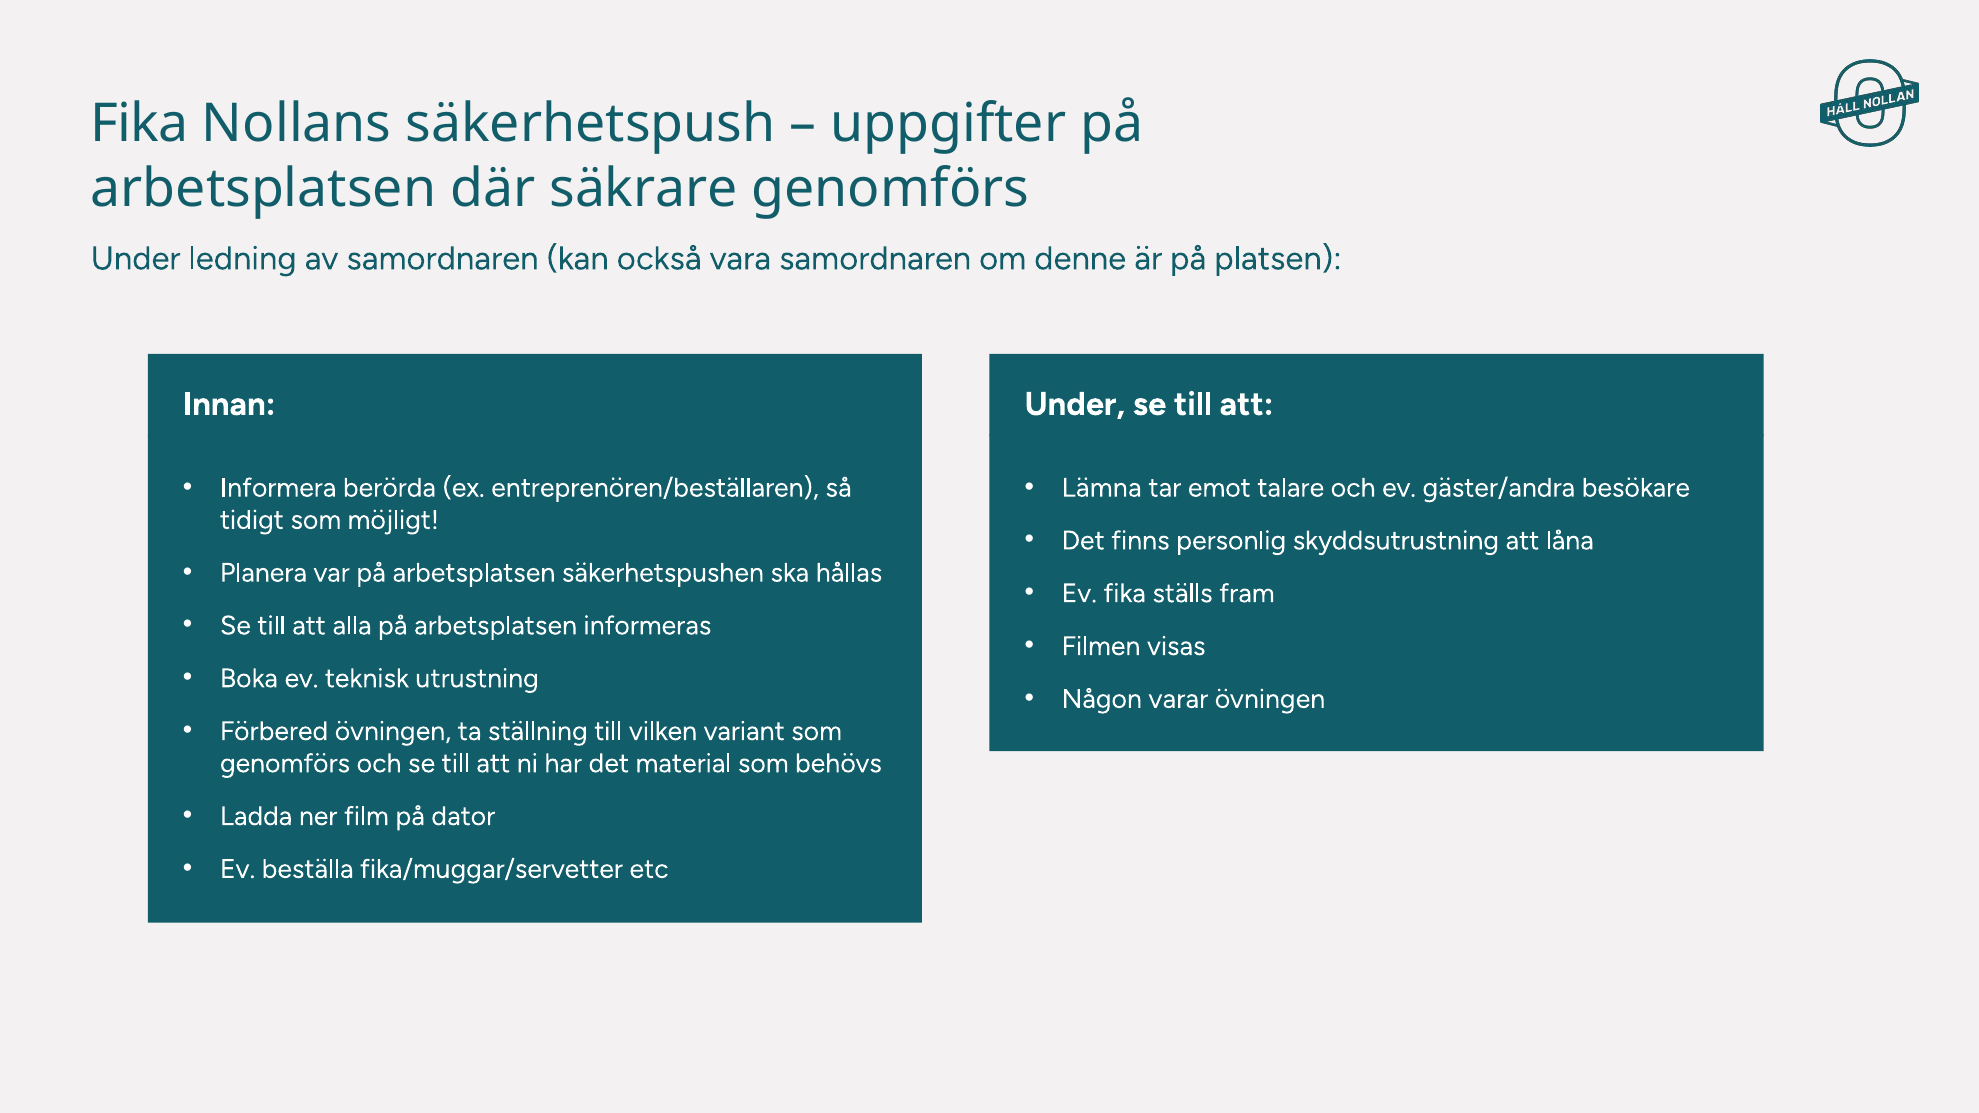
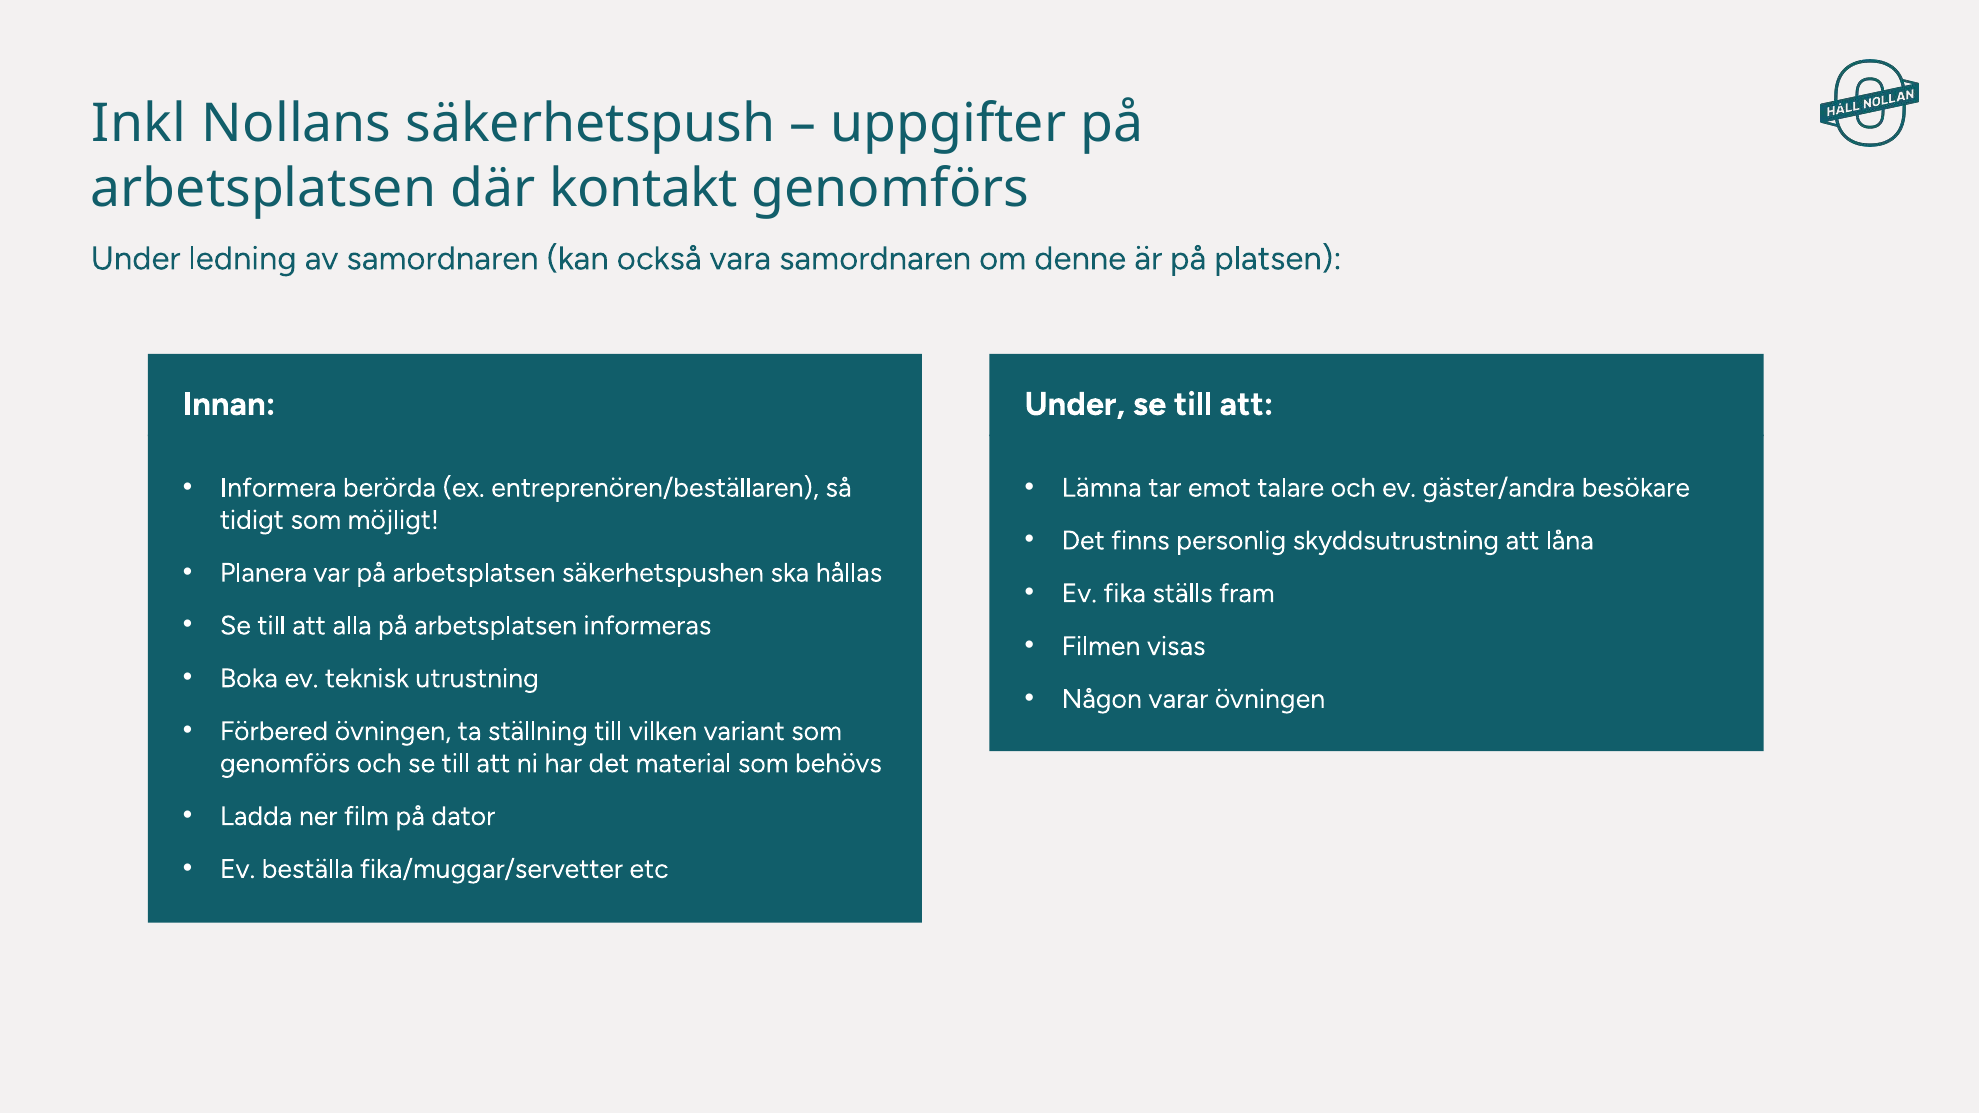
Fika: Fika -> Inkl (139, 124)
säkrare: säkrare -> kontakt (644, 188)
